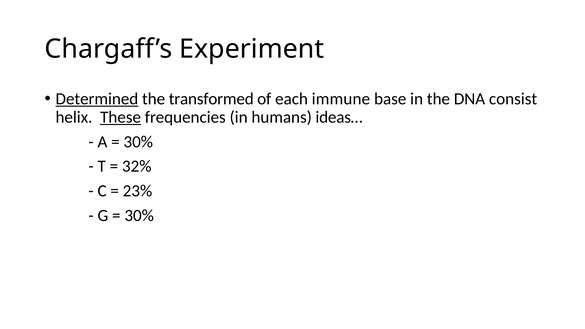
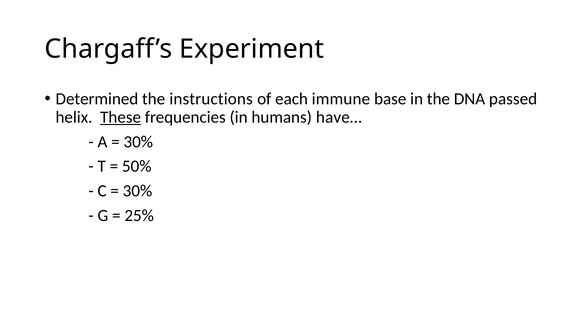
Determined underline: present -> none (97, 99)
transformed: transformed -> instructions (211, 99)
consist: consist -> passed (513, 99)
ideas…: ideas… -> have… (339, 117)
32%: 32% -> 50% (137, 166)
23%: 23% -> 30% (137, 191)
30%: 30% -> 25% (139, 215)
